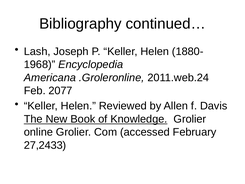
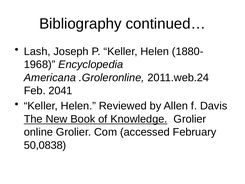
2077: 2077 -> 2041 (60, 91)
27,2433: 27,2433 -> 50,0838 (45, 145)
